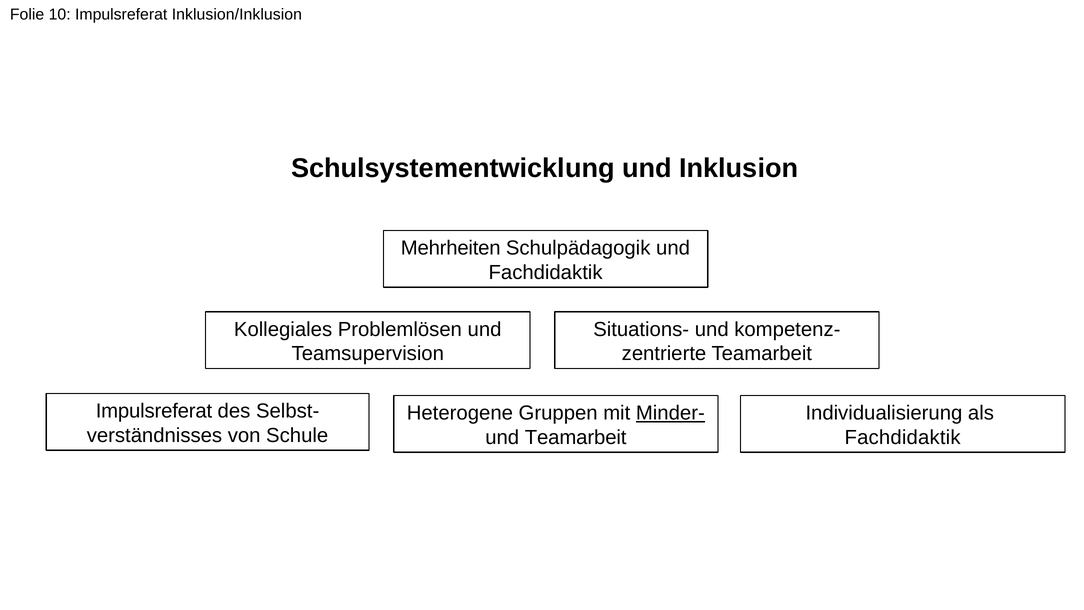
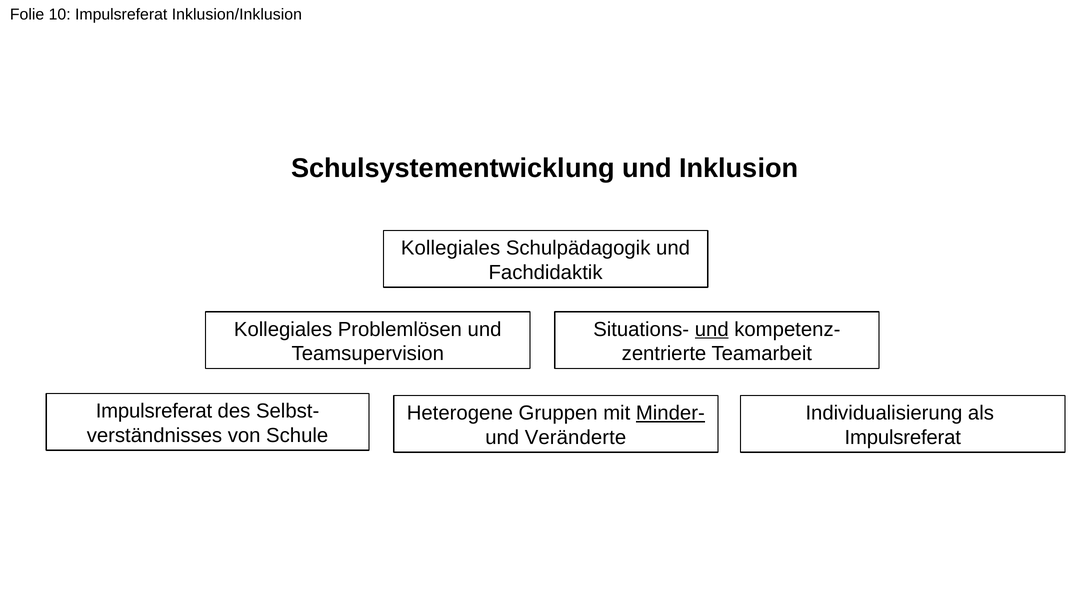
Mehrheiten: Mehrheiten -> Kollegiales (451, 248)
und underline: none -> present (712, 329)
und Teamarbeit: Teamarbeit -> Veränderte (576, 437)
Fachdidaktik: Fachdidaktik -> Impulsreferat (903, 437)
